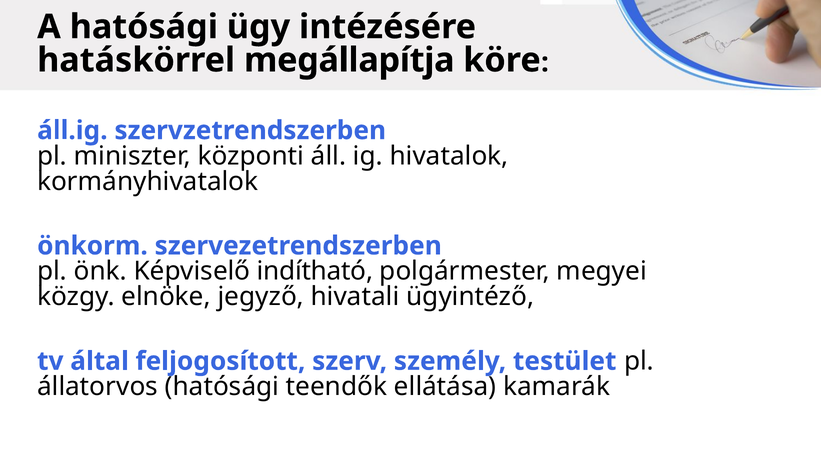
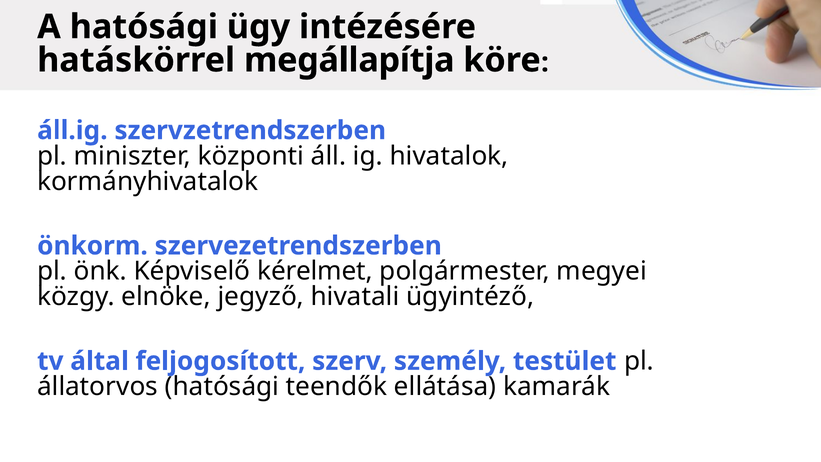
indítható: indítható -> kérelmet (315, 271)
